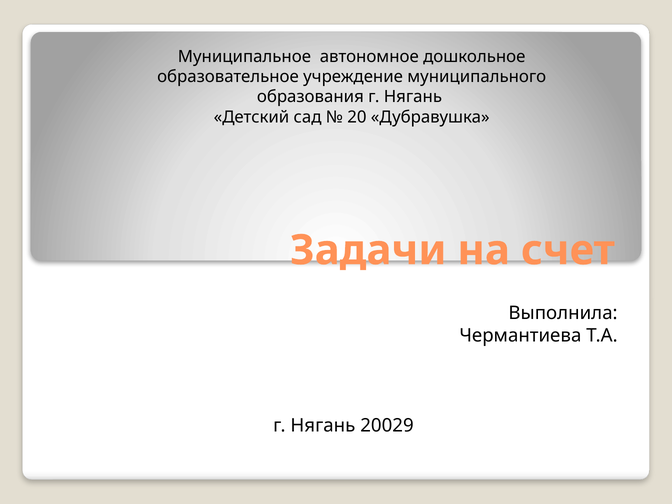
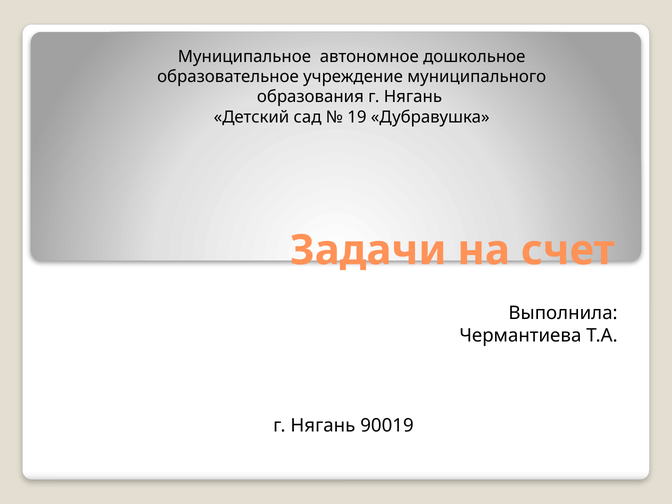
20: 20 -> 19 (357, 117)
20029: 20029 -> 90019 (387, 425)
